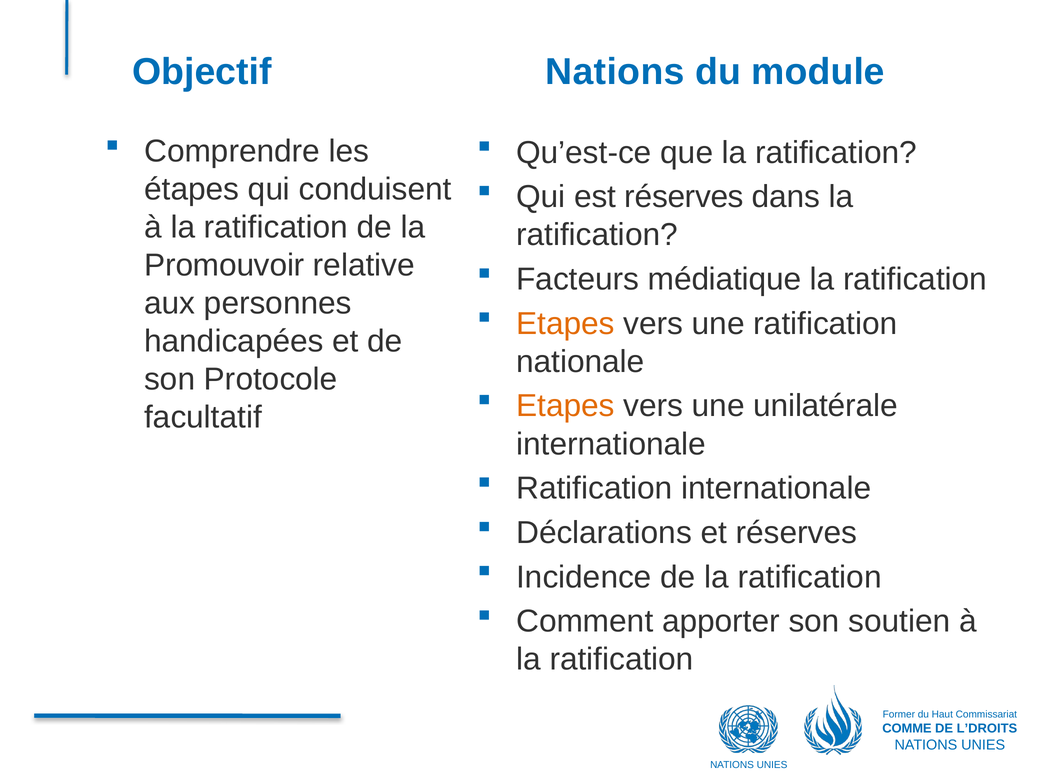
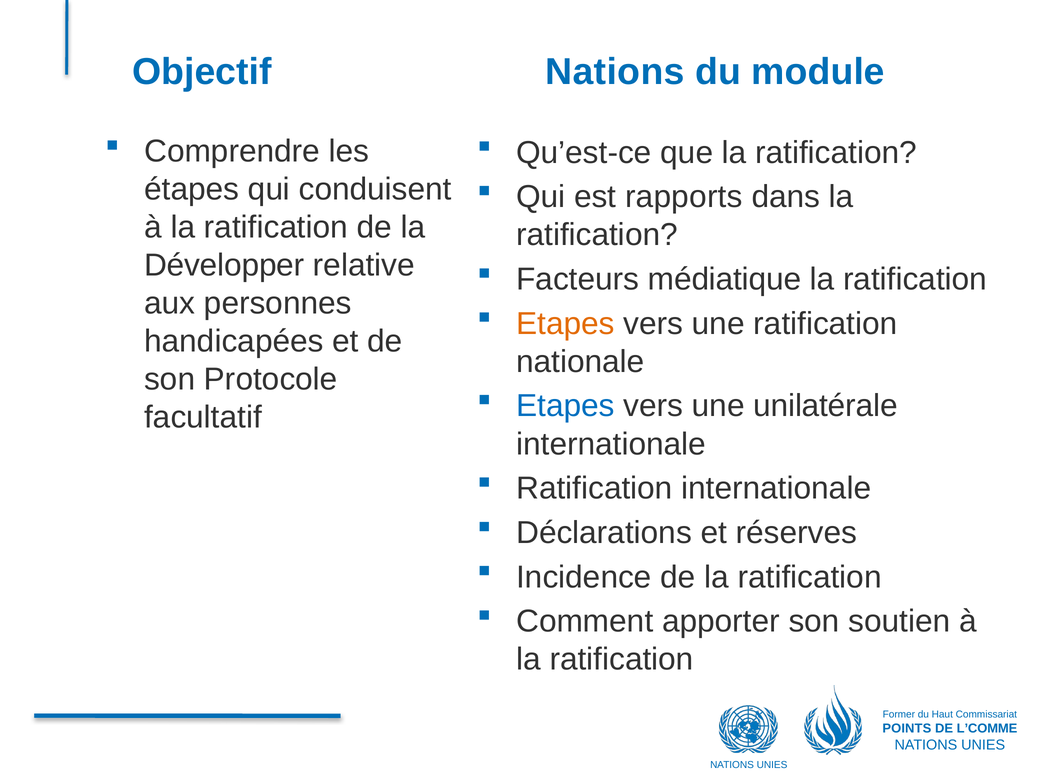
est réserves: réserves -> rapports (684, 197)
Promouvoir: Promouvoir -> Développer (224, 266)
Etapes colour: orange -> blue (566, 406)
COMME: COMME -> POINTS (907, 729)
L’DROITS: L’DROITS -> L’COMME (987, 729)
